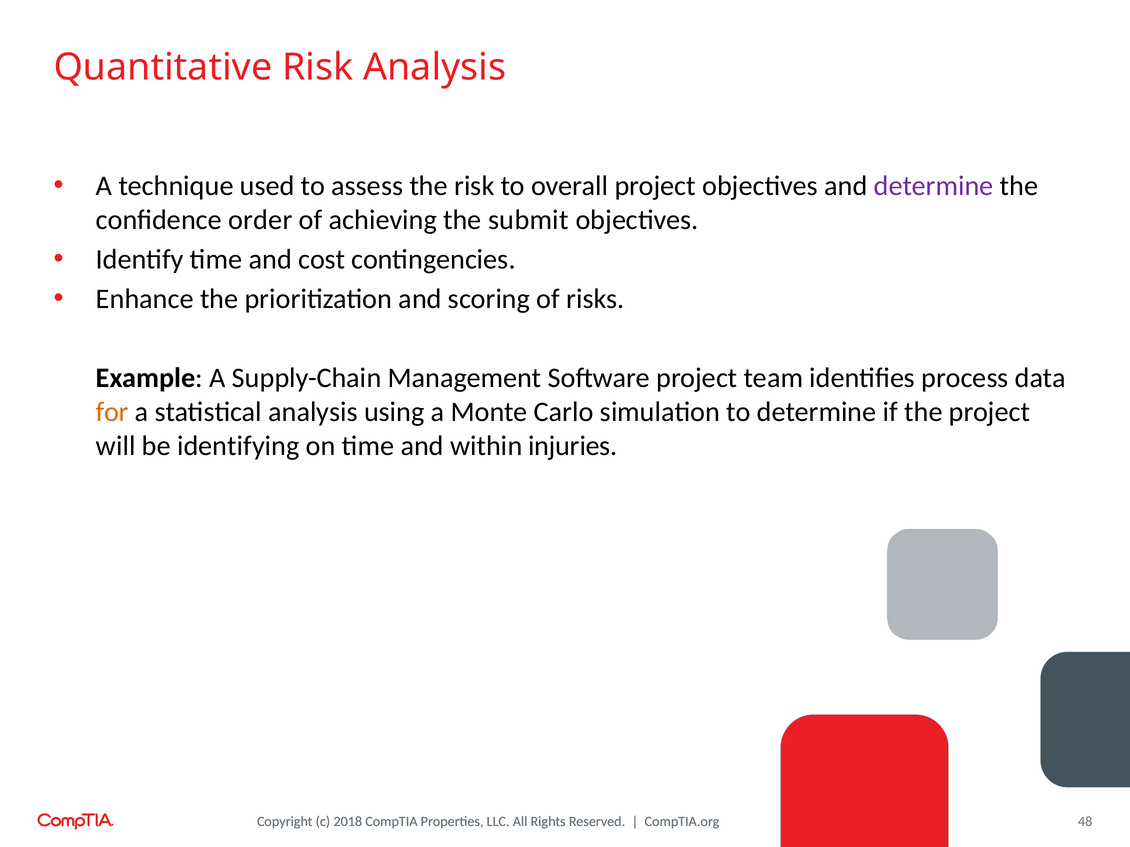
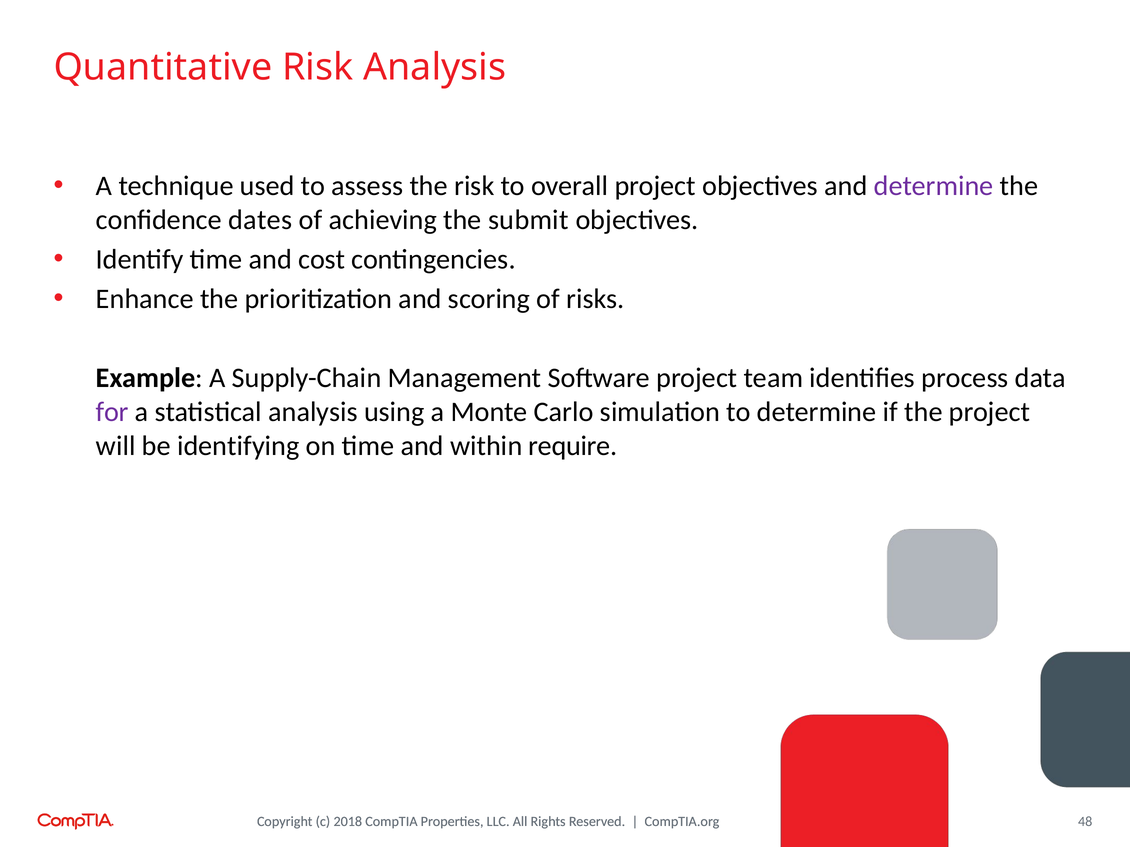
order: order -> dates (260, 220)
for colour: orange -> purple (112, 412)
injuries: injuries -> require (573, 446)
